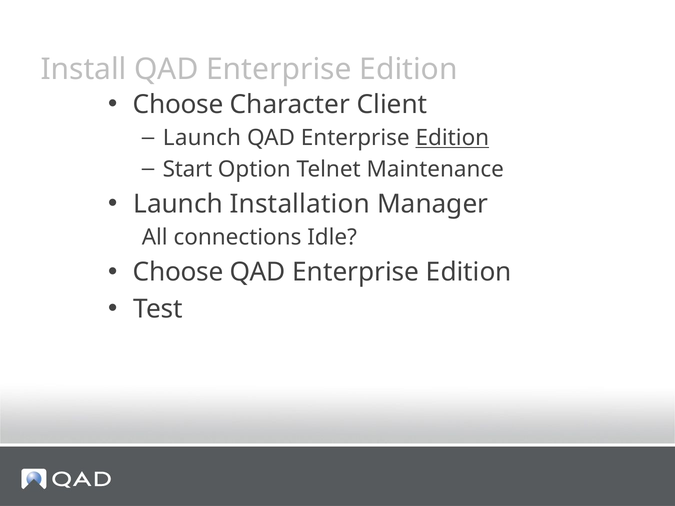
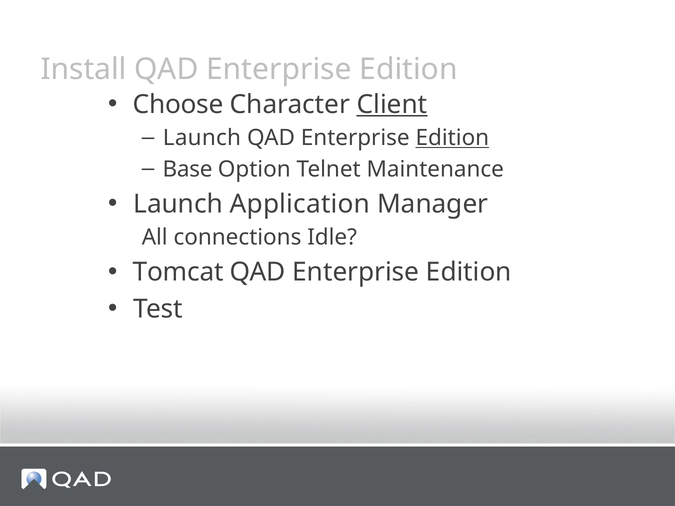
Client underline: none -> present (392, 104)
Start: Start -> Base (188, 169)
Installation: Installation -> Application (300, 204)
Choose: Choose -> Tomcat (178, 272)
